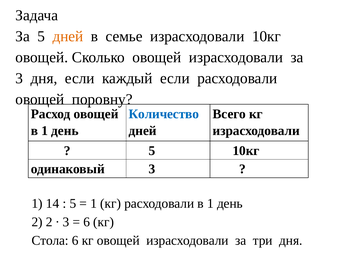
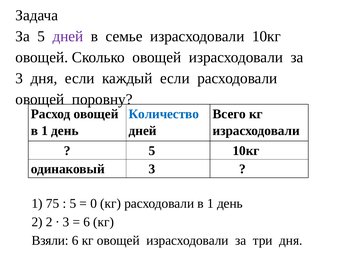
дней colour: orange -> purple (68, 36)
14: 14 -> 75 (53, 203)
1: 1 -> 0 (94, 203)
Стола: Стола -> Взяли (50, 240)
